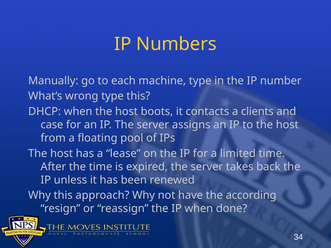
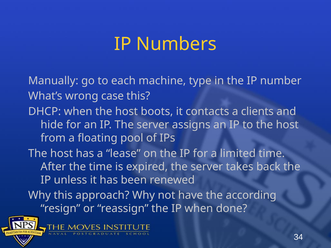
wrong type: type -> case (112, 96)
case: case -> hide (52, 125)
